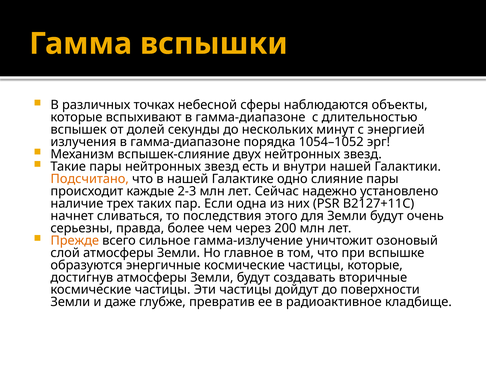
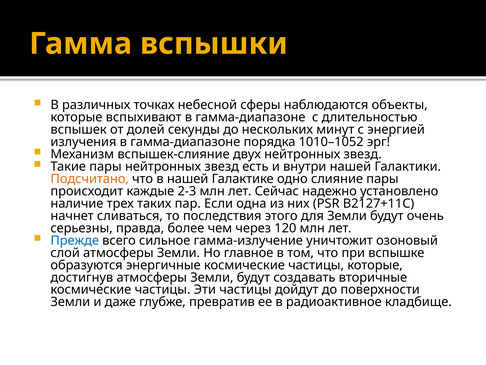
1054–1052: 1054–1052 -> 1010–1052 (331, 142)
200: 200 -> 120 (285, 228)
Прежде colour: orange -> blue (75, 240)
